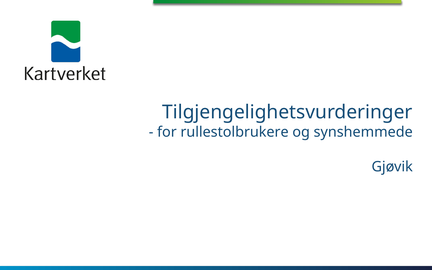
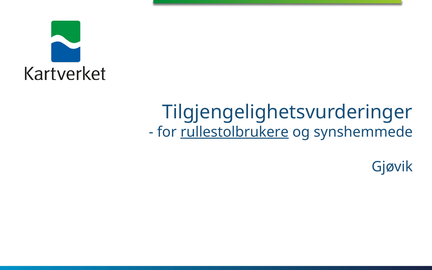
rullestolbrukere underline: none -> present (235, 132)
